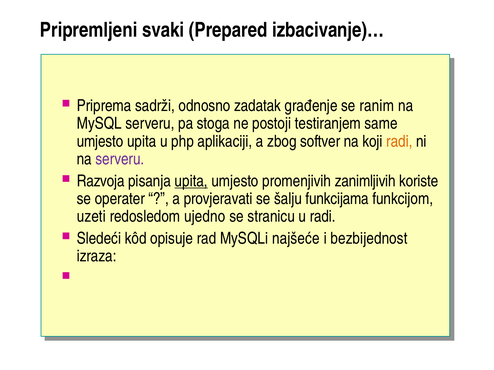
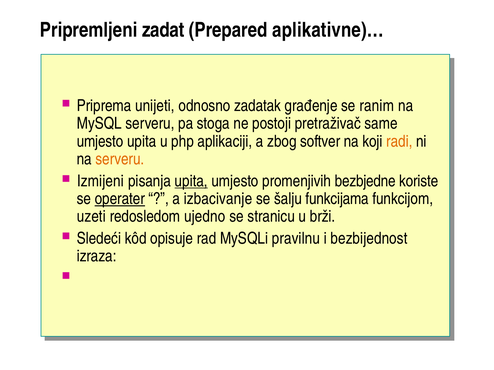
svaki: svaki -> zadat (163, 30)
izbacivanje)…: izbacivanje)… -> aplikativne)… (328, 30)
sadrži: sadrži -> unijeti (155, 106)
testiranjem: testiranjem -> pretraživač (328, 124)
serveru colour: purple -> orange (120, 159)
Razvoja: Razvoja -> Izmijeni (101, 181)
zanimljivih: zanimljivih -> bezbjedne (365, 181)
operater underline: none -> present (120, 199)
provjeravati: provjeravati -> izbacivanje (218, 199)
u radi: radi -> brži (323, 217)
najšeće: najšeće -> pravilnu (296, 239)
